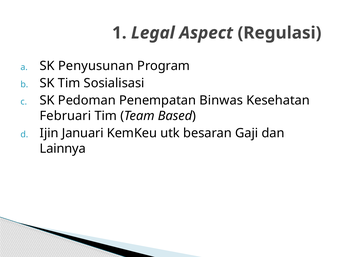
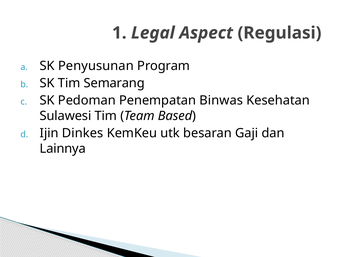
Sosialisasi: Sosialisasi -> Semarang (114, 83)
Februari: Februari -> Sulawesi (66, 116)
Januari: Januari -> Dinkes (83, 133)
